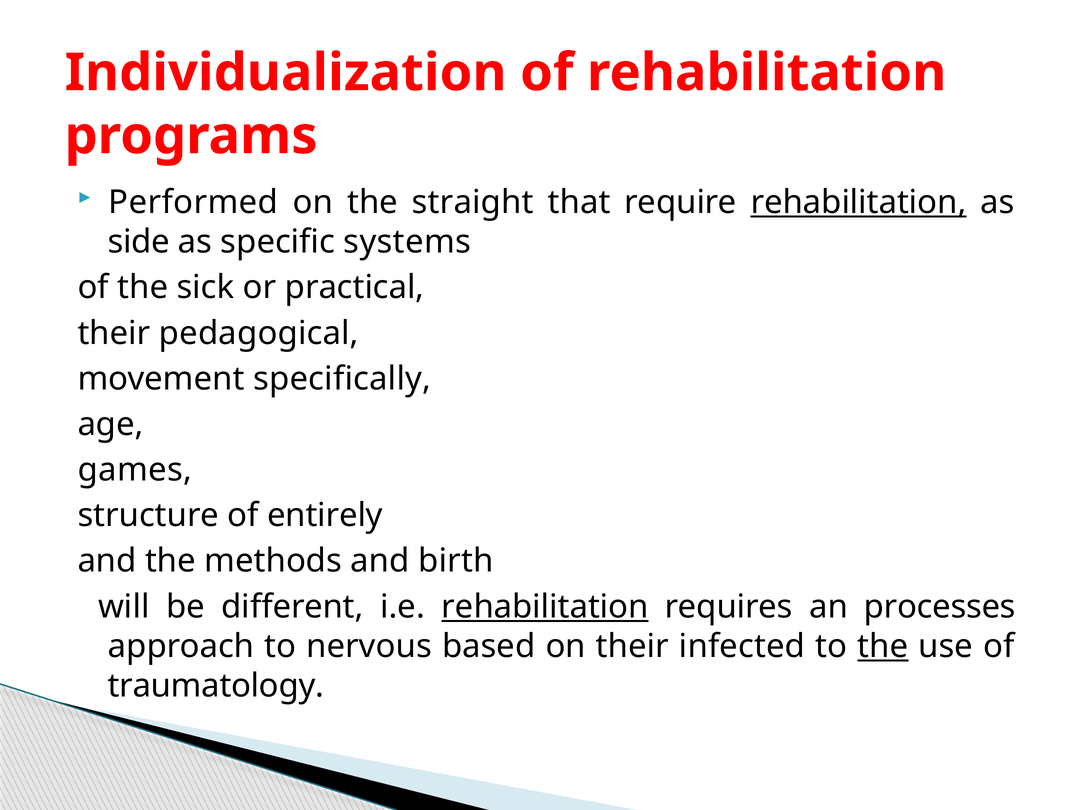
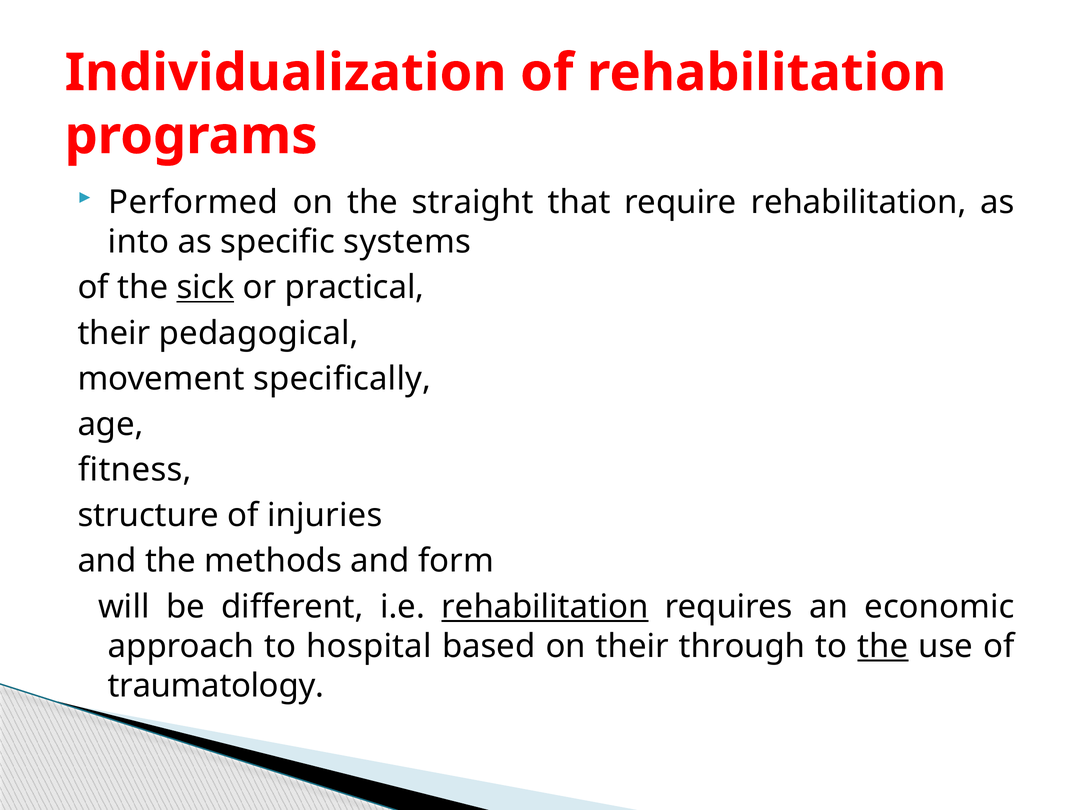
rehabilitation underline: present -> none (858, 202)
side: side -> into (138, 242)
sick underline: none -> present (206, 288)
games: games -> fitness (135, 470)
entirely: entirely -> injuries (325, 515)
birth: birth -> form (456, 561)
processes: processes -> economic (940, 607)
nervous: nervous -> hospital (369, 646)
infected: infected -> through (742, 646)
